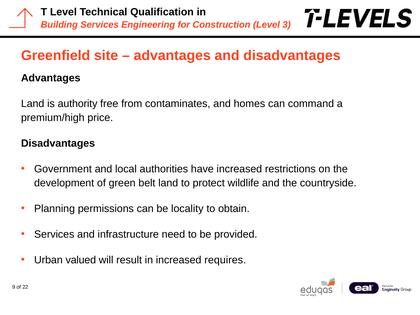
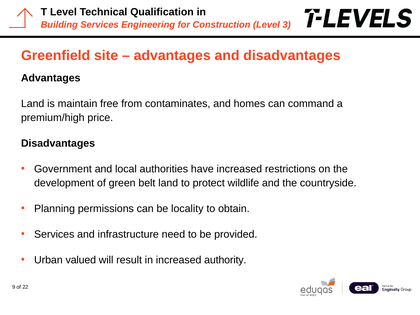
authority: authority -> maintain (78, 104)
requires: requires -> authority (225, 260)
